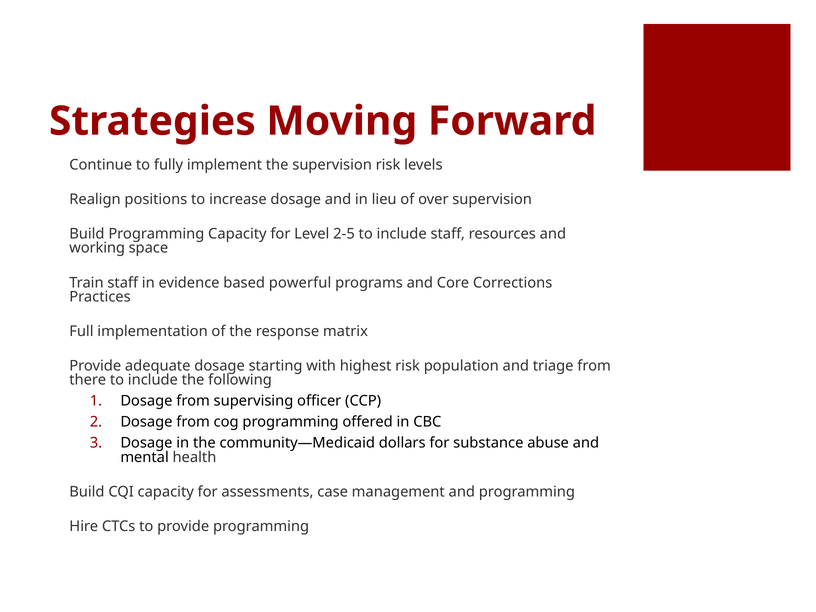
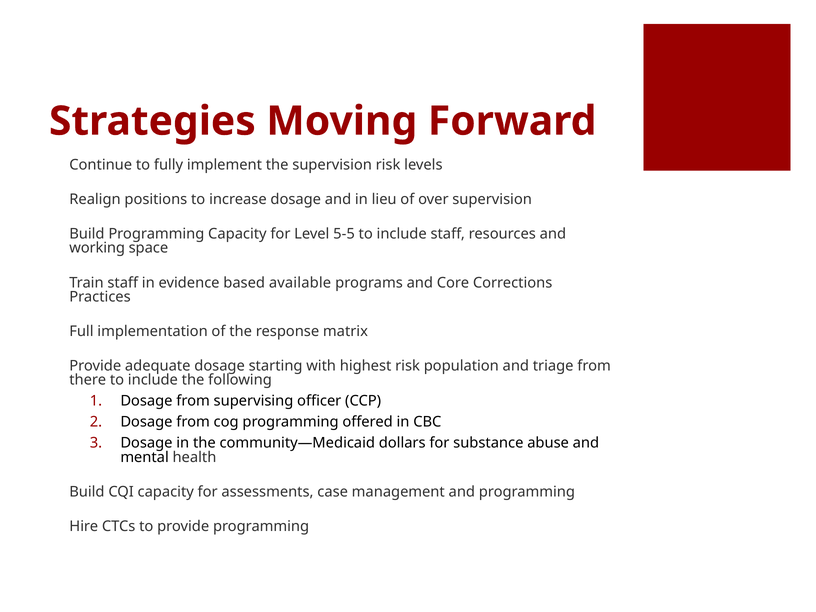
2-5: 2-5 -> 5-5 (344, 234)
powerful: powerful -> available (300, 283)
